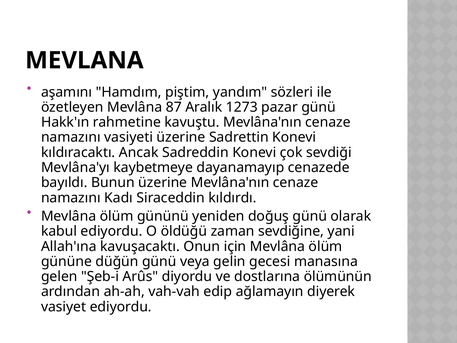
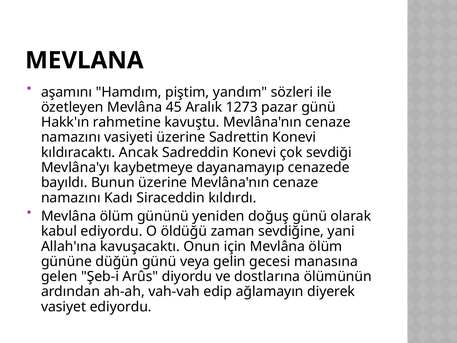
87: 87 -> 45 (174, 107)
